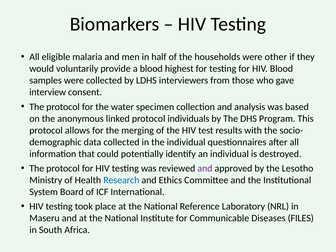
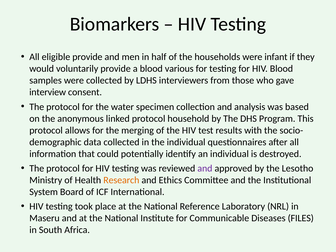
eligible malaria: malaria -> provide (87, 57)
other: other -> infant (276, 57)
highest: highest -> various (179, 69)
individuals: individuals -> household (188, 119)
Research colour: blue -> orange (121, 180)
